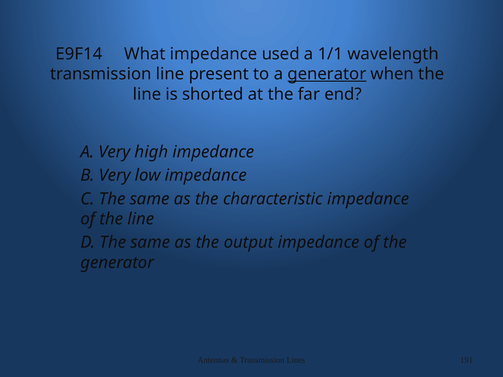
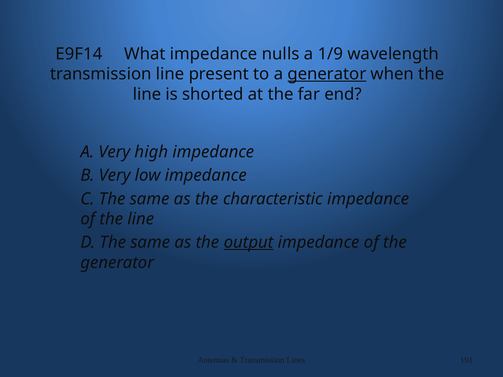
used: used -> nulls (281, 54)
1/1: 1/1 -> 1/9 (330, 54)
output underline: none -> present (249, 243)
